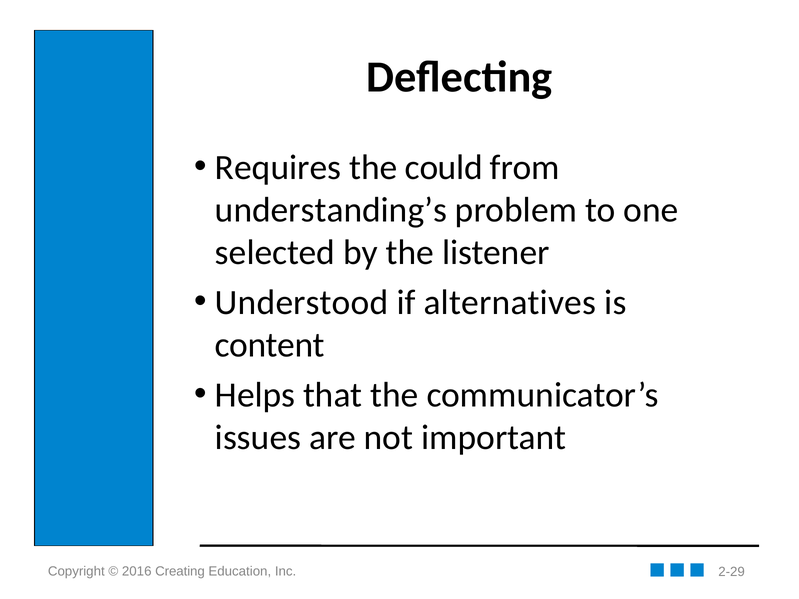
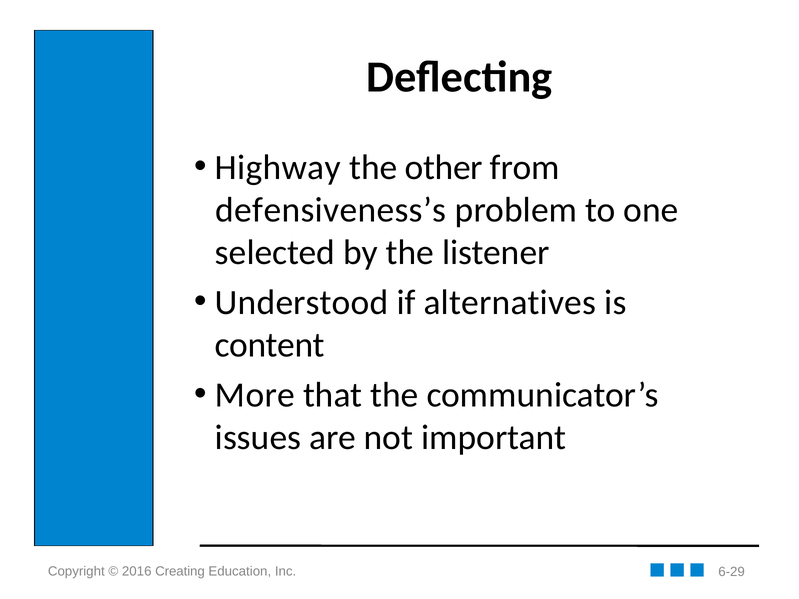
Requires: Requires -> Highway (278, 168)
could: could -> other (444, 168)
understanding’s: understanding’s -> defensiveness’s (331, 210)
Helps: Helps -> More (255, 395)
2-29: 2-29 -> 6-29 (732, 572)
